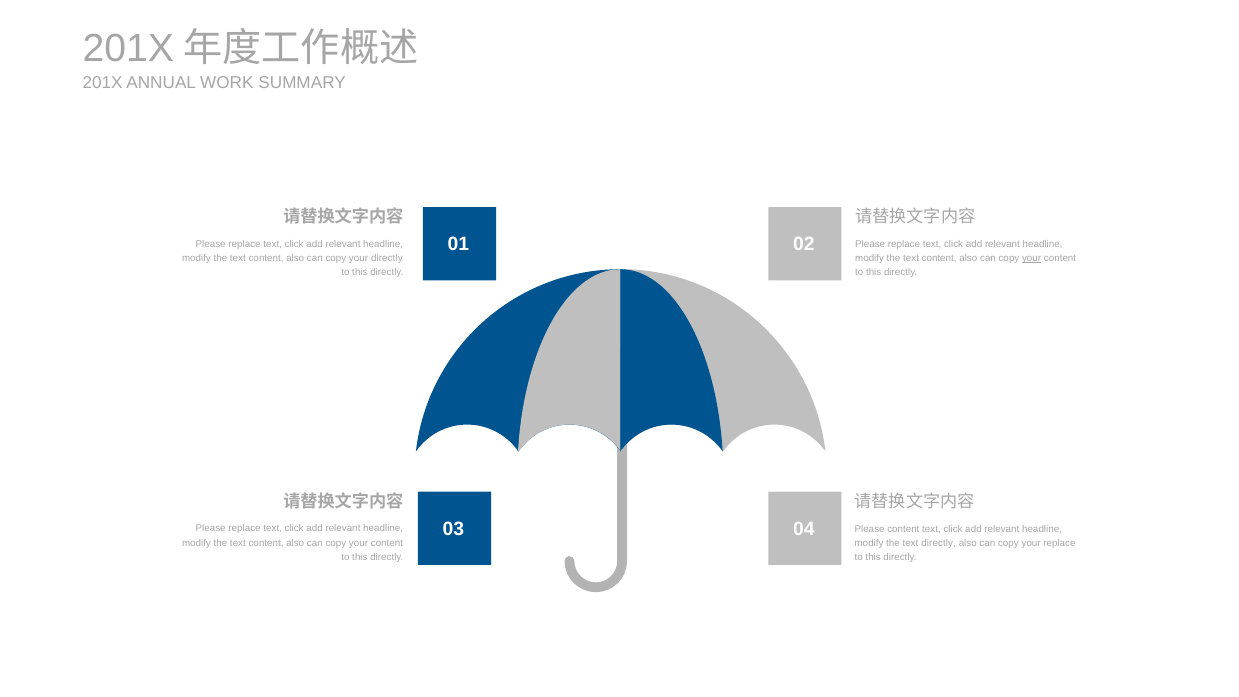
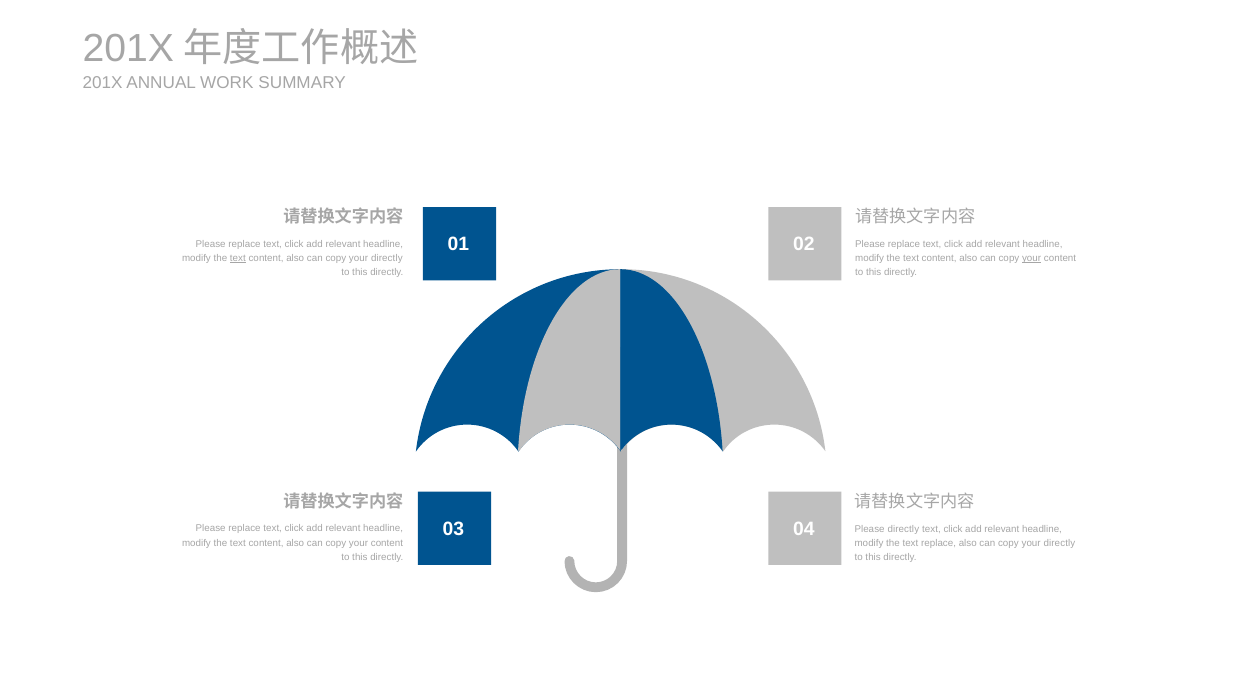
text underline: none -> present (238, 258)
Please content: content -> directly (903, 529)
text directly: directly -> replace (939, 543)
replace: replace -> directly (1059, 543)
